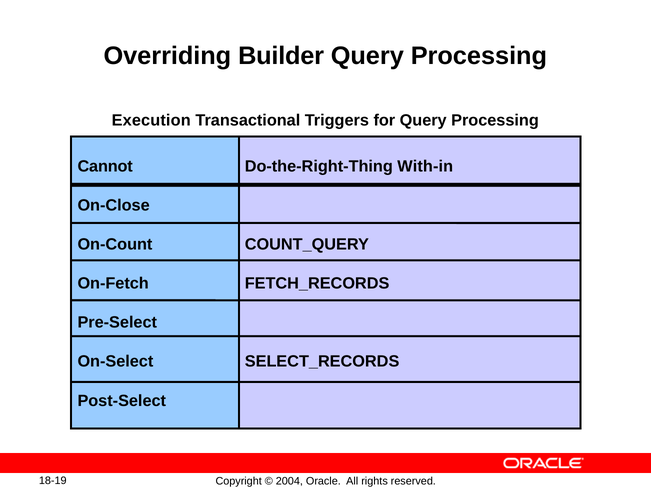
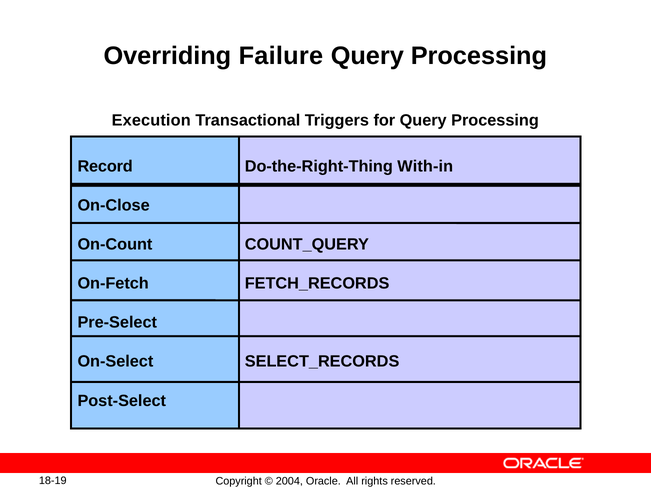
Builder: Builder -> Failure (281, 56)
Cannot: Cannot -> Record (105, 167)
